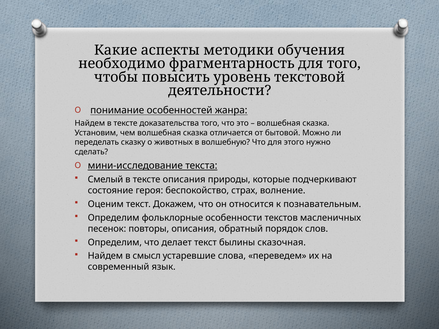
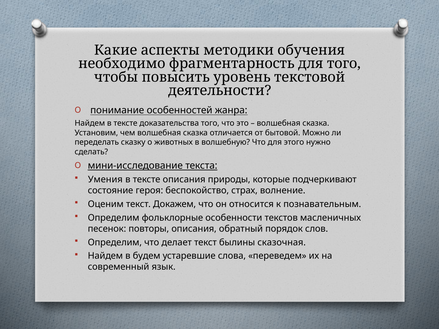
Смелый: Смелый -> Умения (105, 180)
смысл: смысл -> будем (147, 256)
